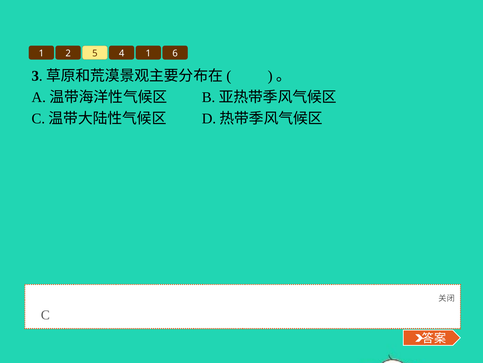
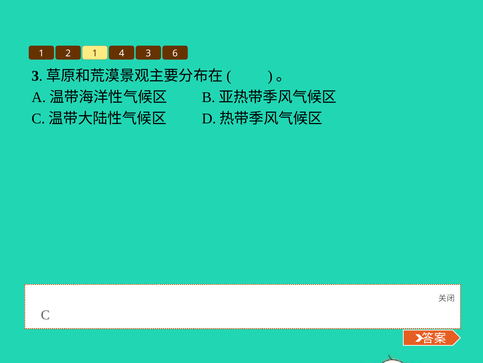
2 5: 5 -> 1 (95, 53)
4 1: 1 -> 3 (148, 53)
